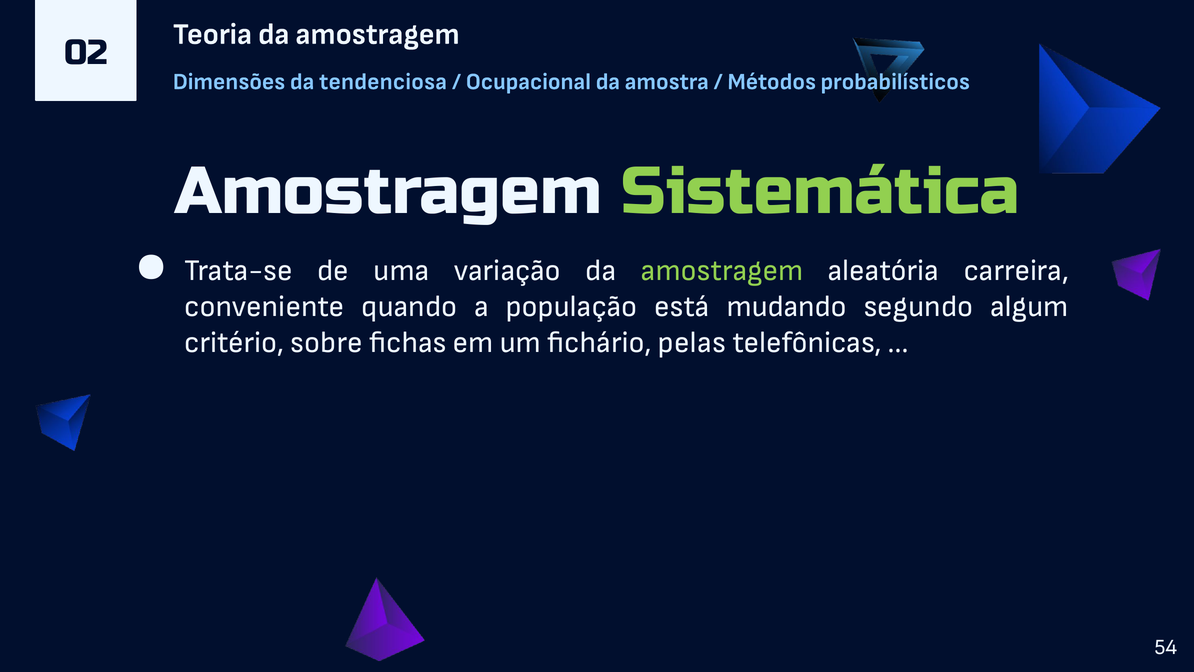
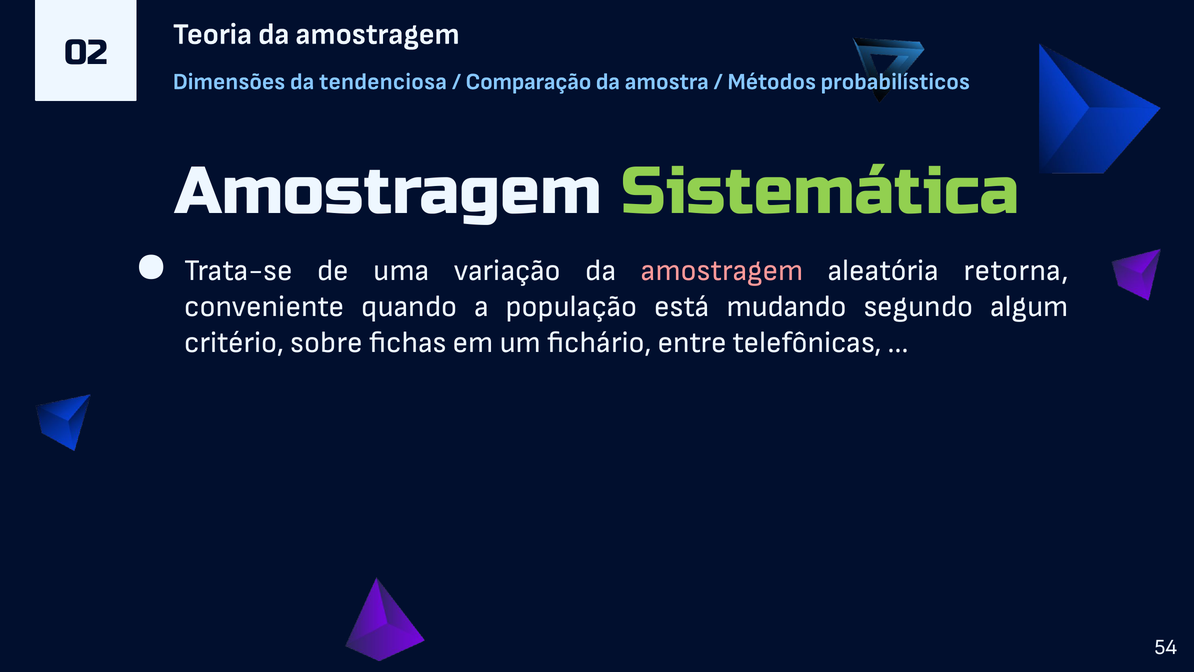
Ocupacional: Ocupacional -> Comparação (528, 81)
amostragem colour: light green -> pink (722, 270)
carreira: carreira -> retorna (1016, 270)
pelas: pelas -> entre (692, 342)
